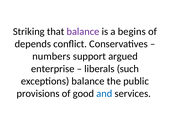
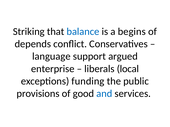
balance colour: purple -> blue (83, 32)
numbers: numbers -> language (51, 57)
such: such -> local (128, 69)
exceptions balance: balance -> funding (88, 81)
